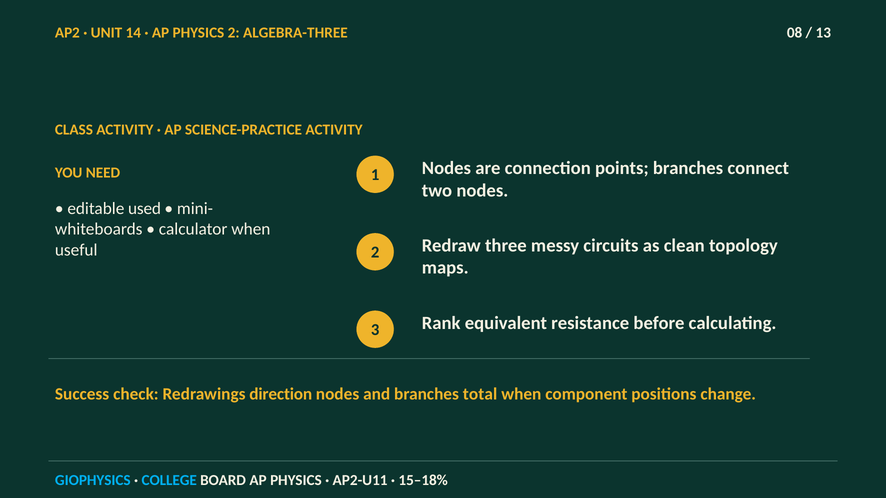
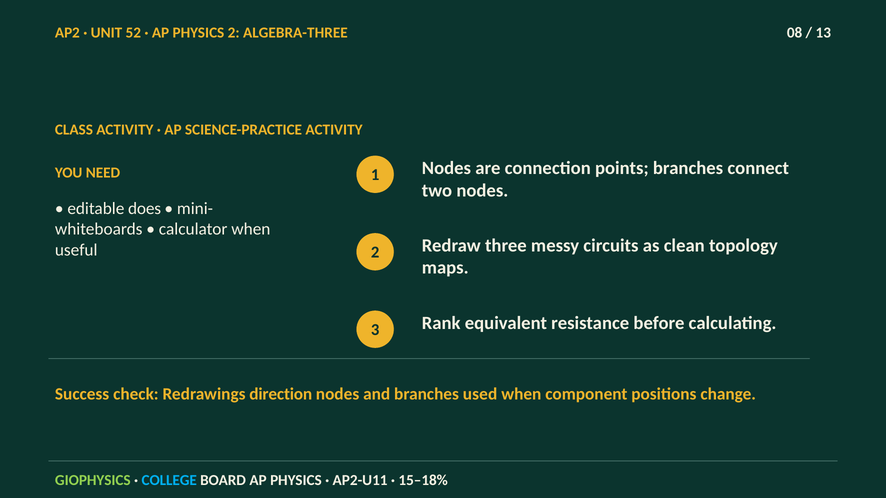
14: 14 -> 52 (133, 33)
used: used -> does (145, 209)
total: total -> used (480, 394)
GIOPHYSICS colour: light blue -> light green (93, 481)
